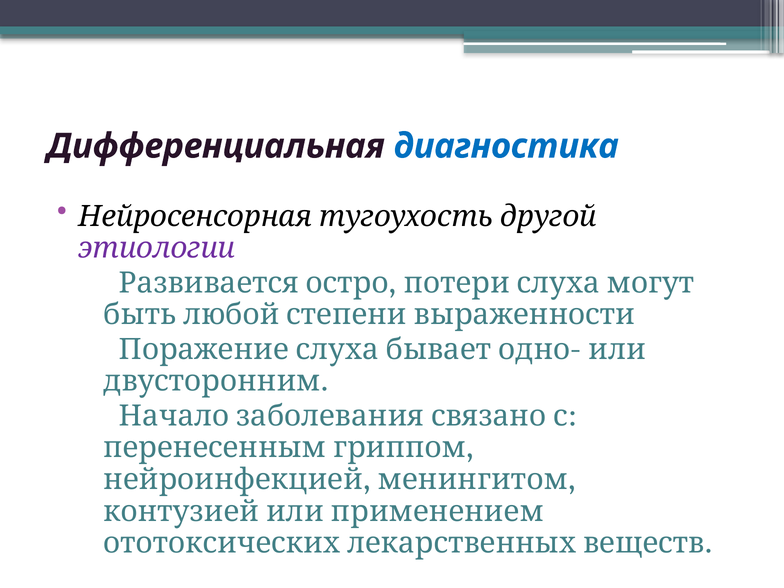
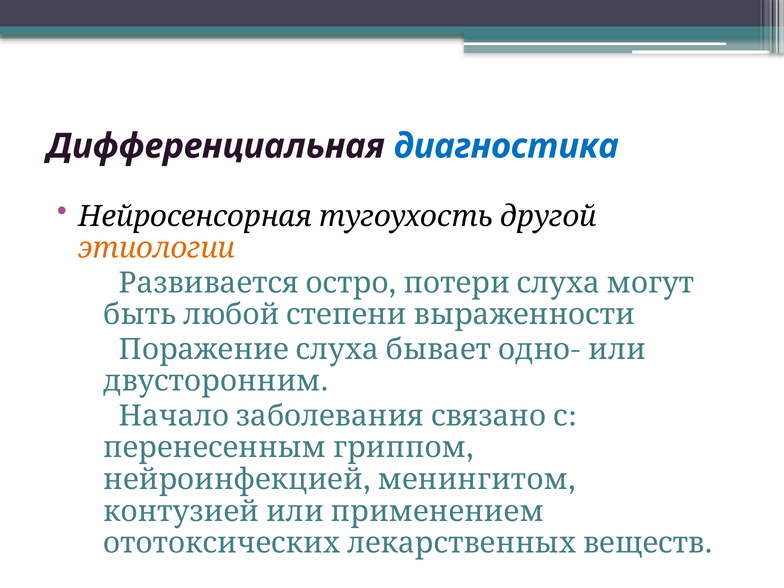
этиологии colour: purple -> orange (157, 248)
